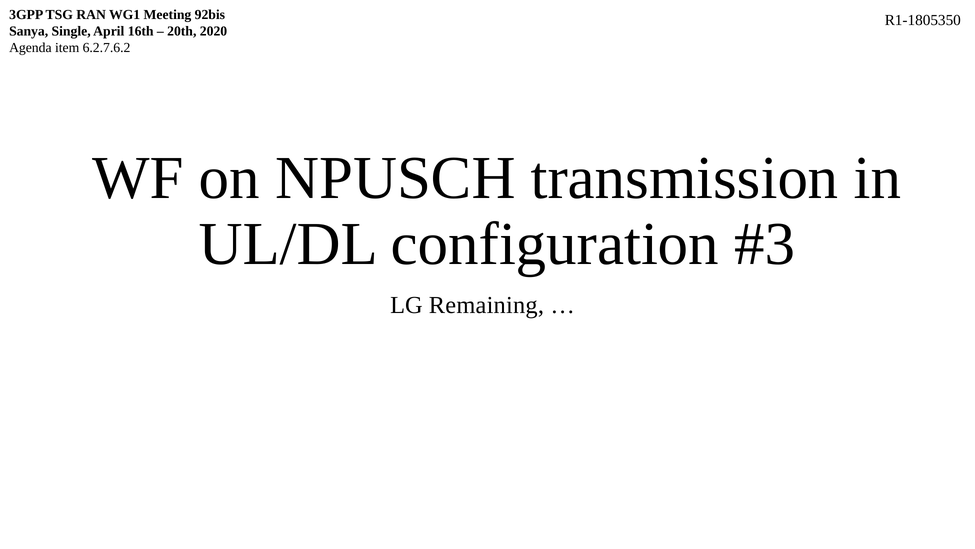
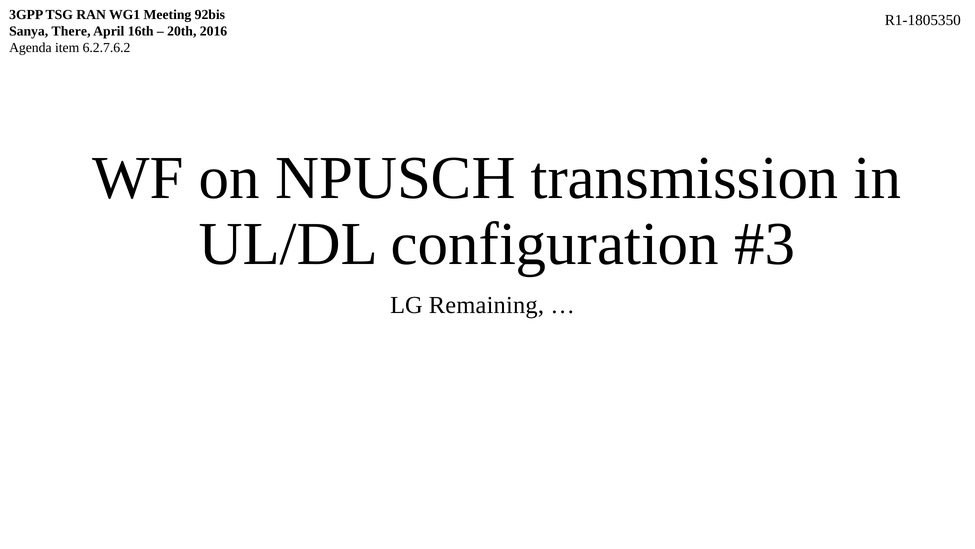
Single: Single -> There (71, 31)
2020: 2020 -> 2016 (214, 31)
